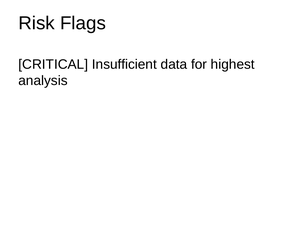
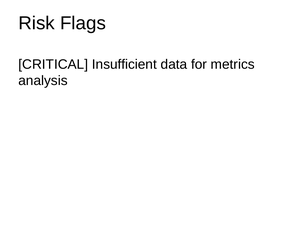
highest: highest -> metrics (233, 64)
